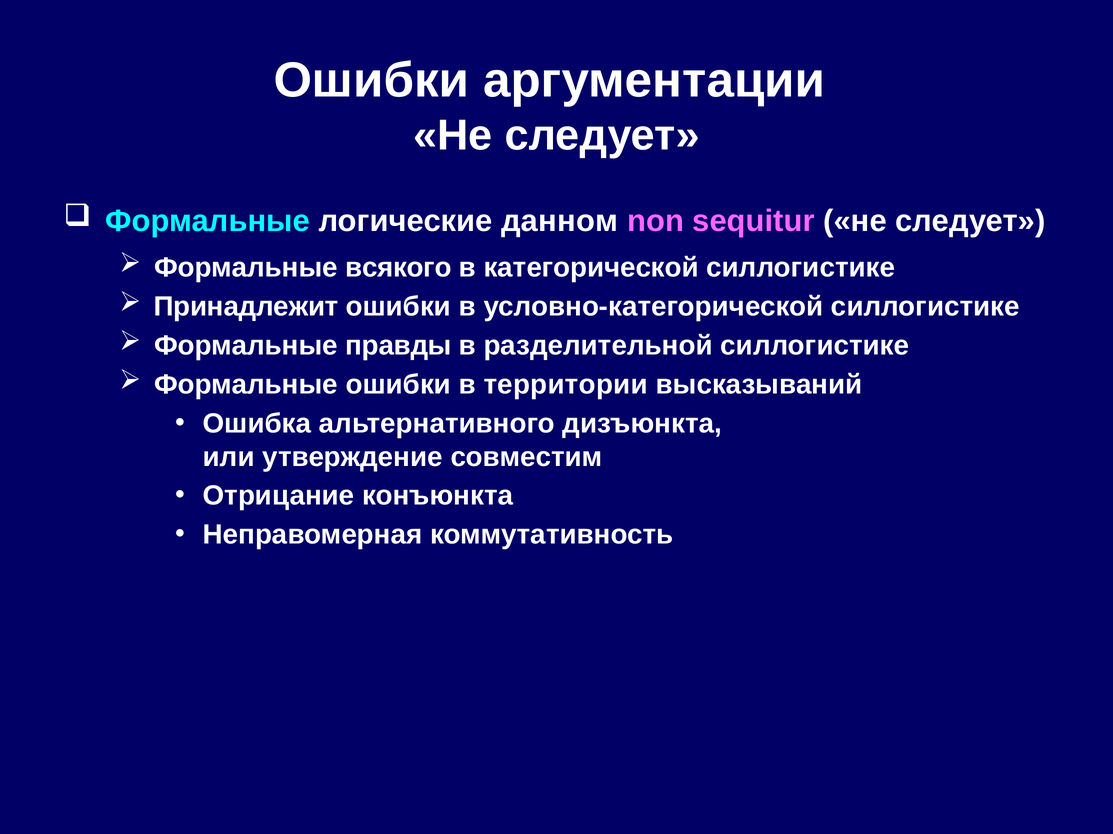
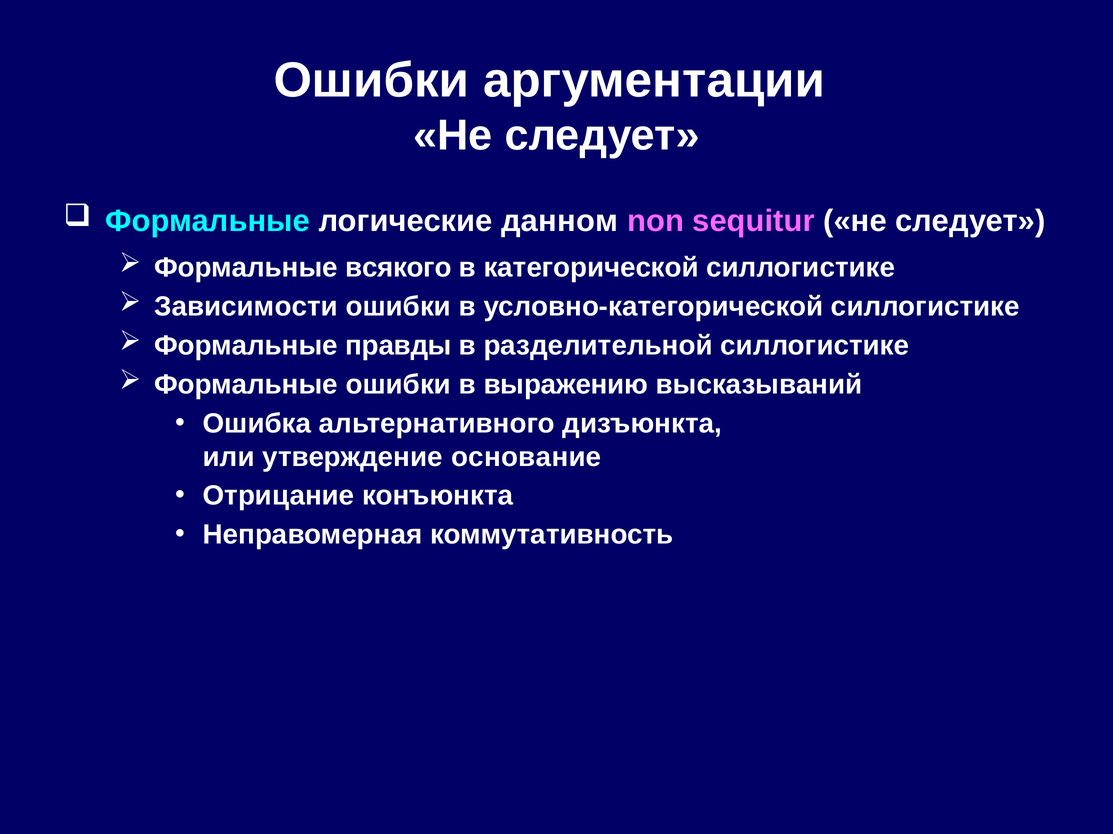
Принадлежит: Принадлежит -> Зависимости (246, 307)
территории: территории -> выражению (566, 385)
совместим: совместим -> основание (526, 457)
